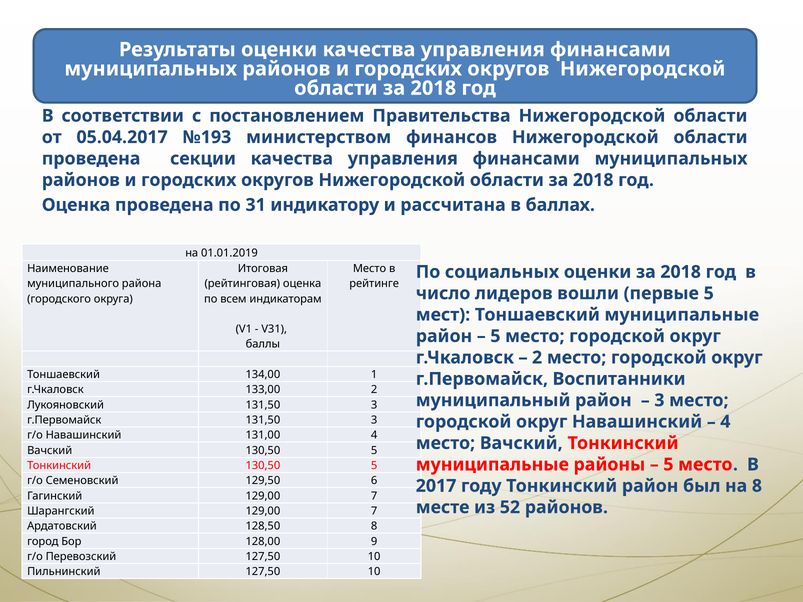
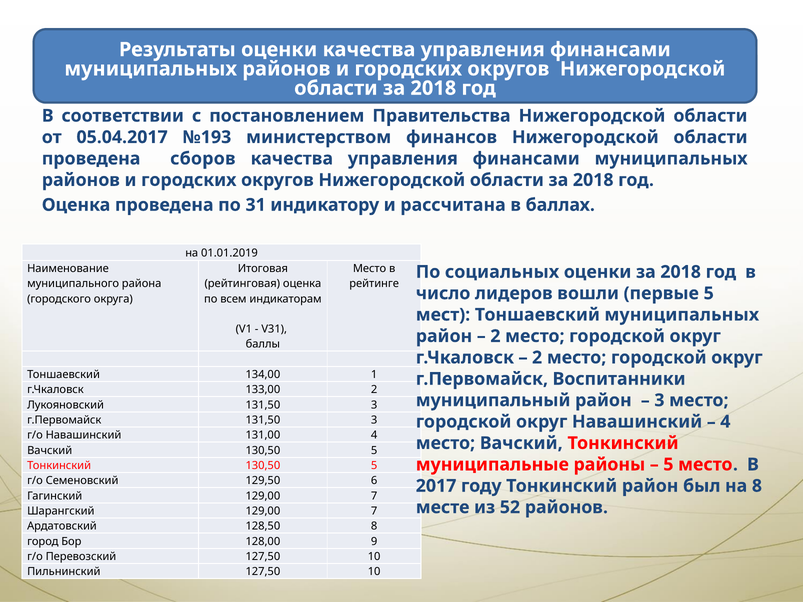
секции: секции -> сборов (203, 159)
Тоншаевский муниципальные: муниципальные -> муниципальных (682, 315)
5: 5 -> 2 (495, 336)
